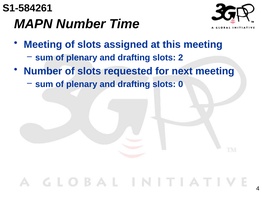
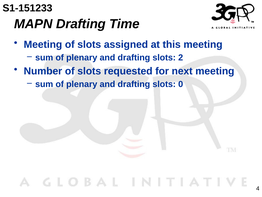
S1-584261: S1-584261 -> S1-151233 (27, 8)
MAPN Number: Number -> Drafting (81, 24)
